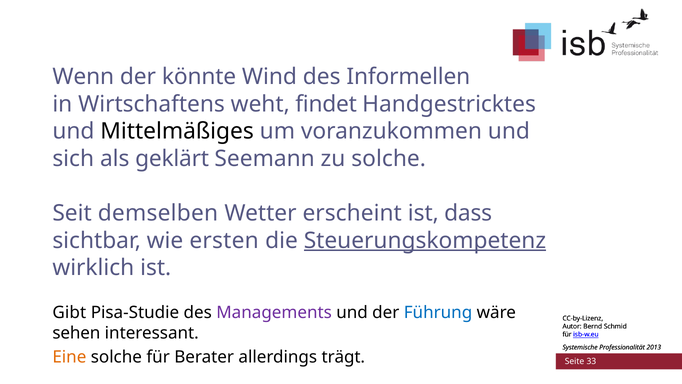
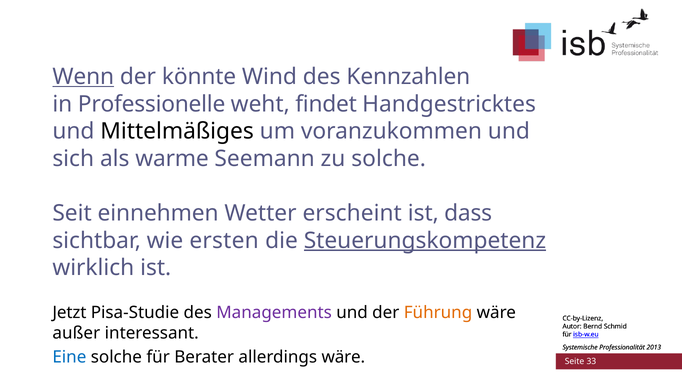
Wenn underline: none -> present (83, 77)
Informellen: Informellen -> Kennzahlen (408, 77)
Wirtschaftens: Wirtschaftens -> Professionelle (152, 104)
geklärt: geklärt -> warme (172, 158)
demselben: demselben -> einnehmen (158, 213)
Gibt: Gibt -> Jetzt (69, 312)
Führung colour: blue -> orange (438, 312)
sehen: sehen -> außer (76, 333)
Eine colour: orange -> blue (69, 357)
allerdings trägt: trägt -> wäre (343, 357)
